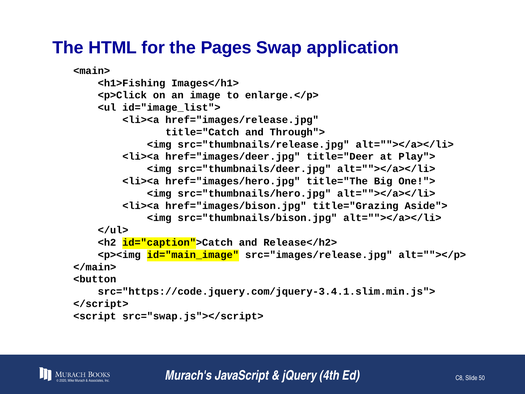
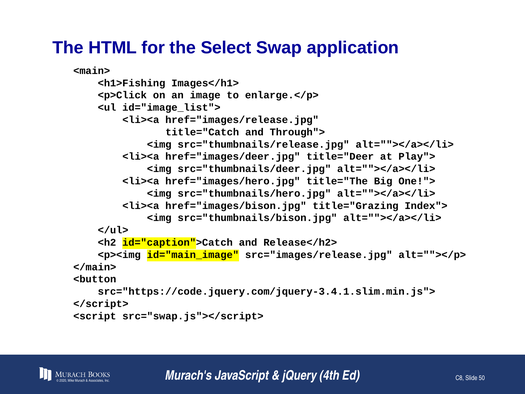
Pages: Pages -> Select (226, 48)
Aside">: Aside"> -> Index"> (426, 206)
